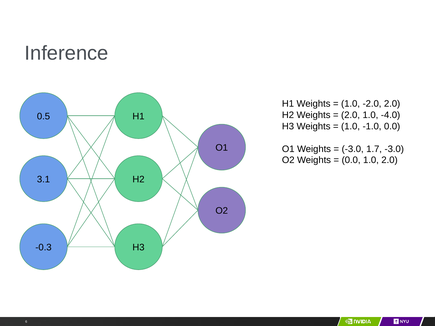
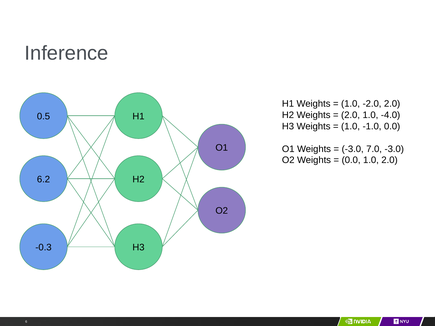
1.7: 1.7 -> 7.0 (374, 149)
3.1: 3.1 -> 6.2 (43, 179)
